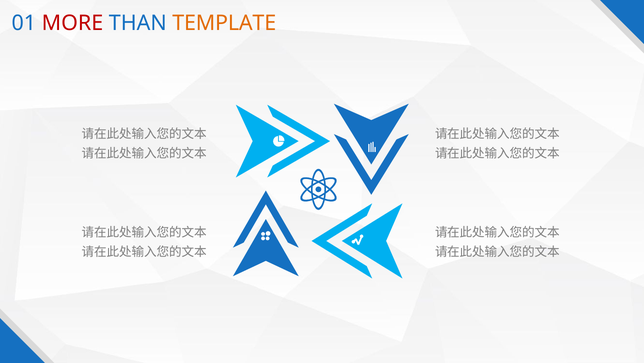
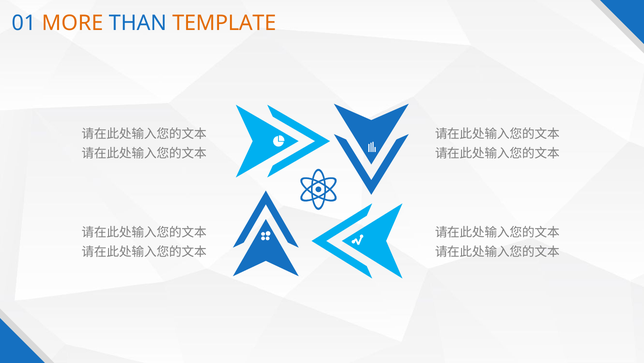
MORE colour: red -> orange (72, 23)
